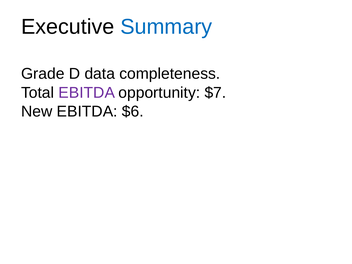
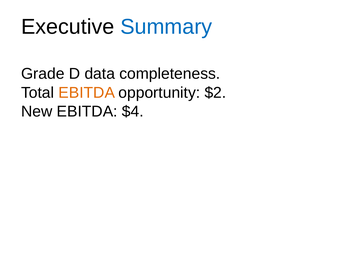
EBITDA colour: purple -> orange (87, 93)
$7: $7 -> $2 (215, 93)
$6: $6 -> $4 (133, 111)
